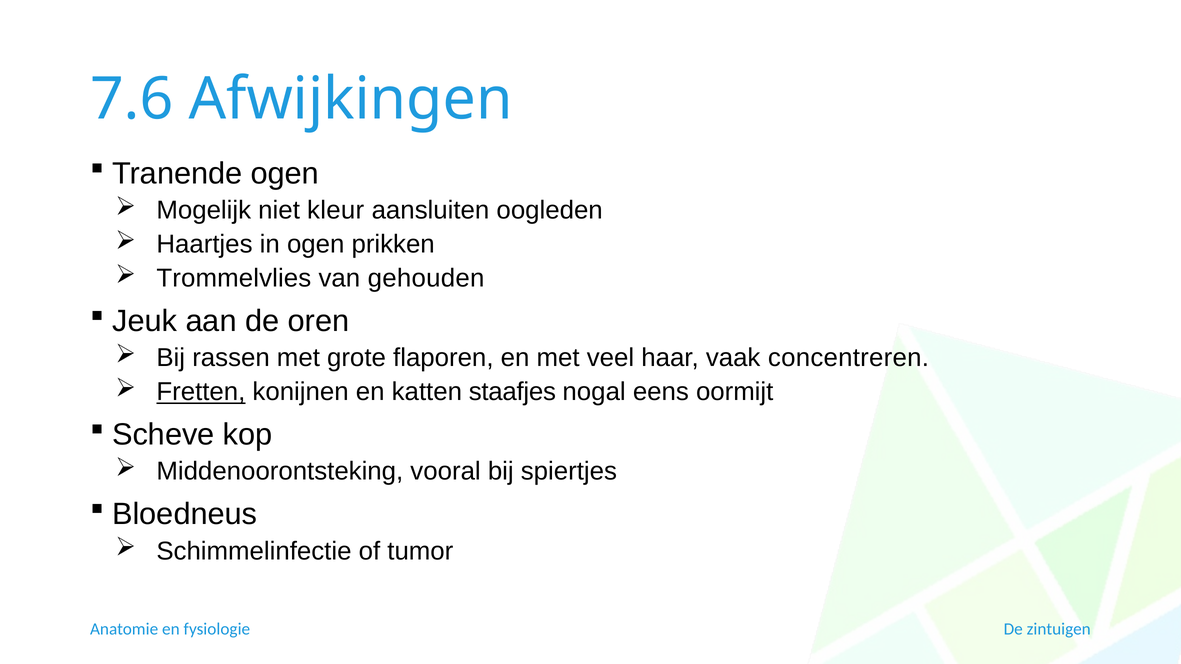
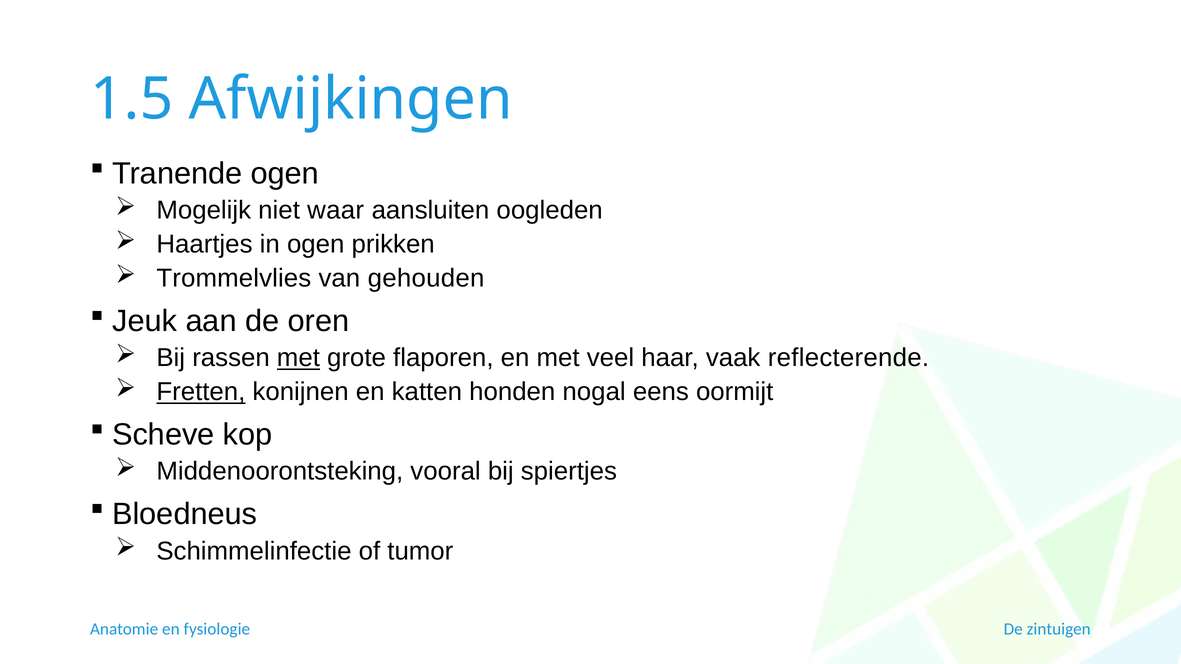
7.6: 7.6 -> 1.5 (132, 99)
kleur: kleur -> waar (336, 211)
met underline: none -> present (298, 358)
concentreren: concentreren -> reflecterende (848, 358)
staafjes: staafjes -> honden (512, 392)
